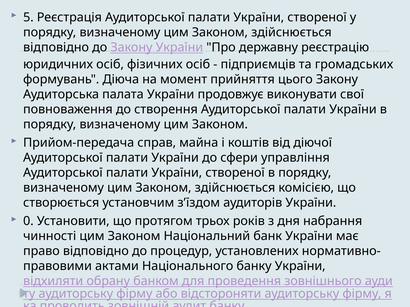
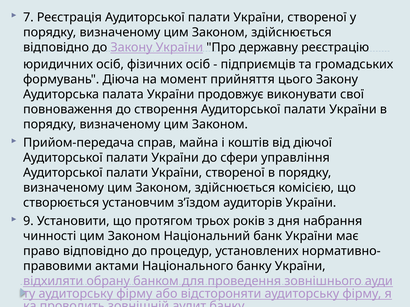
5: 5 -> 7 (28, 17)
0: 0 -> 9 (28, 221)
